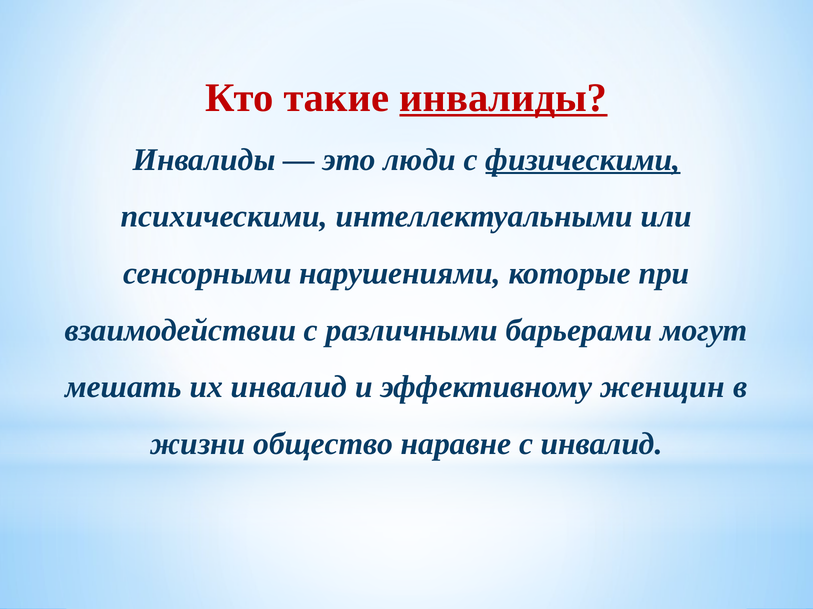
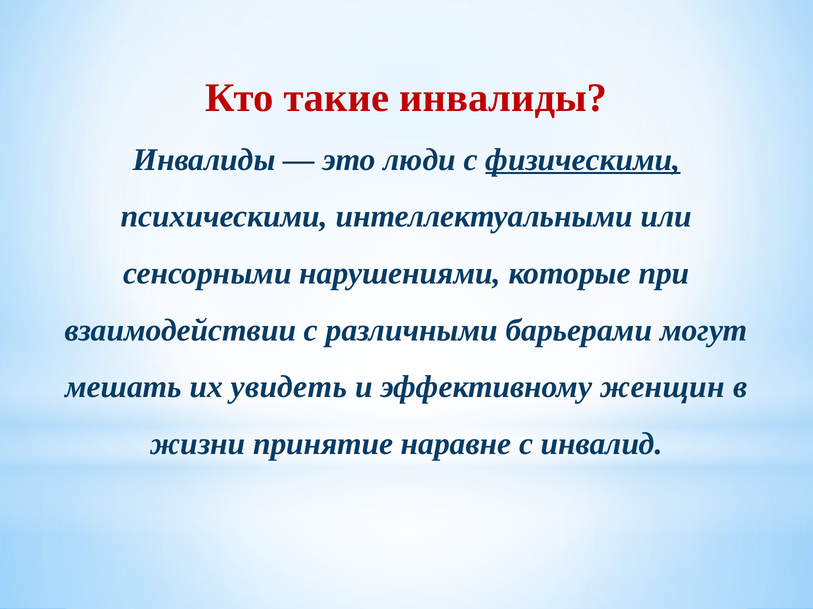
инвалиды underline: present -> none (503, 98)
их инвалид: инвалид -> увидеть (289, 388)
общество: общество -> принятие (323, 444)
